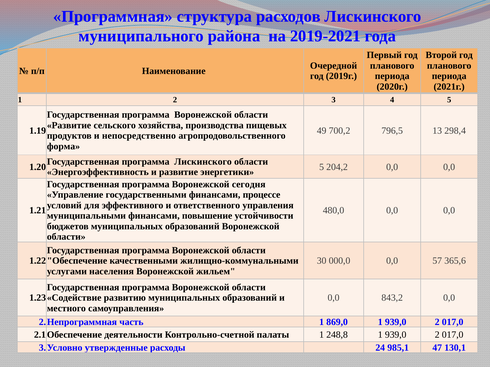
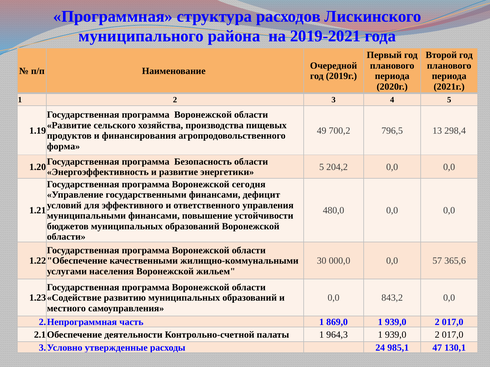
непосредственно: непосредственно -> финансирования (139, 136)
программа Лискинского: Лискинского -> Безопасность (203, 162)
процессе: процессе -> дефицит (261, 195)
248,8: 248,8 -> 964,3 (337, 335)
